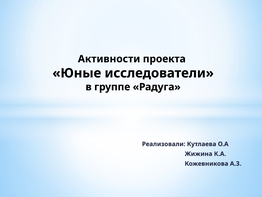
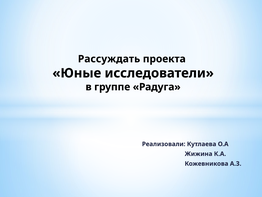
Активности: Активности -> Рассуждать (109, 59)
